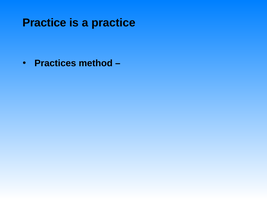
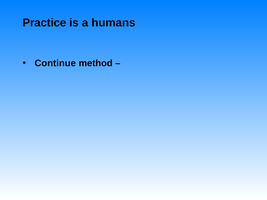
a practice: practice -> humans (113, 23)
Practices: Practices -> Continue (55, 63)
